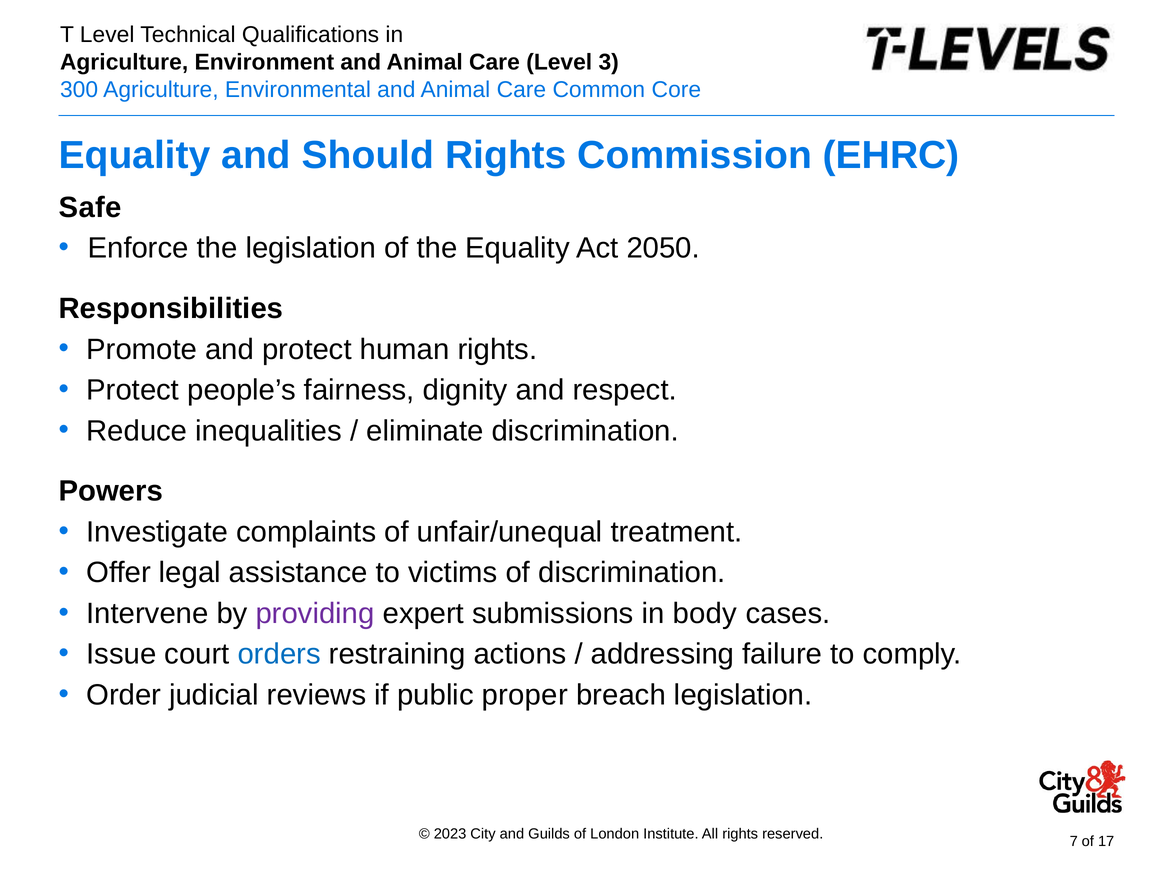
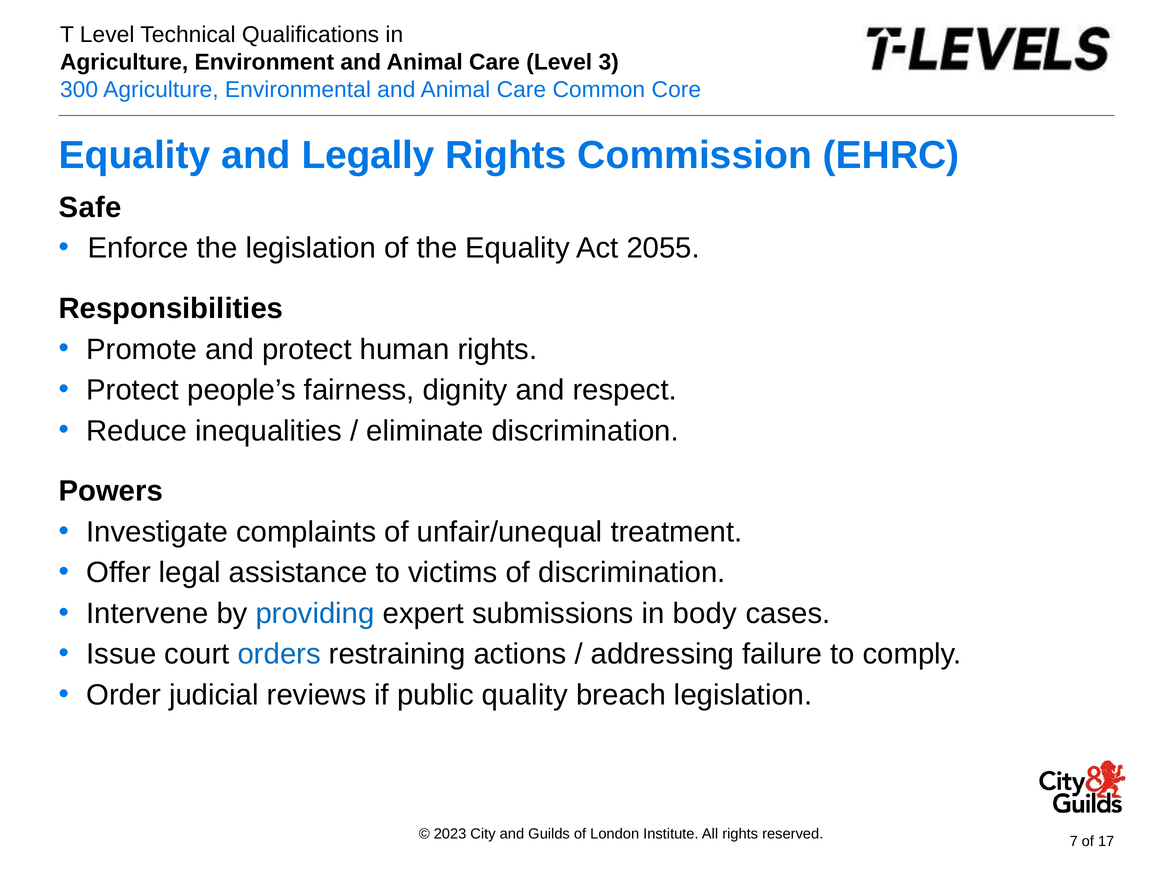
Should: Should -> Legally (368, 156)
2050: 2050 -> 2055 (663, 248)
providing colour: purple -> blue (315, 613)
proper: proper -> quality (525, 695)
